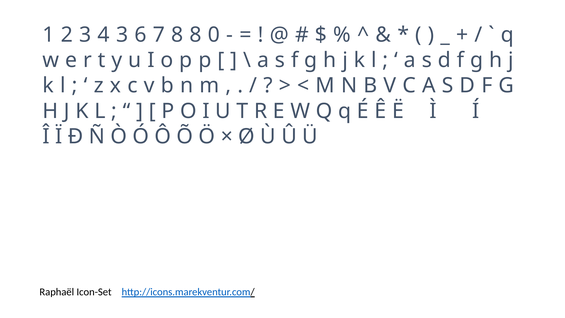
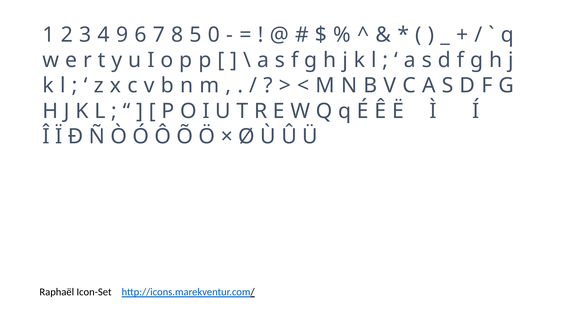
4 3: 3 -> 9 (122, 35)
8 8: 8 -> 5 (196, 35)
